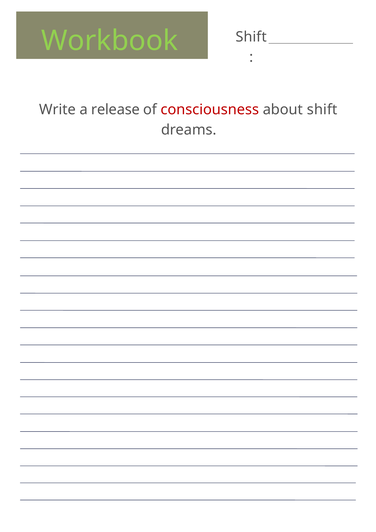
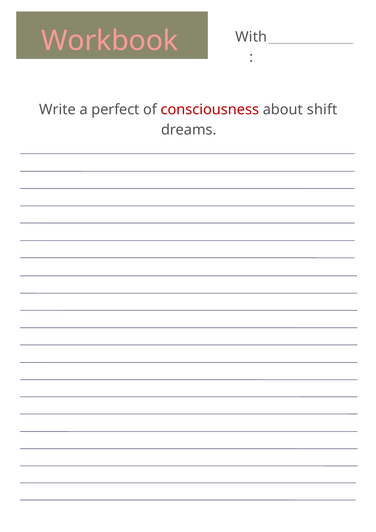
Workbook colour: light green -> pink (110, 41)
Shift: Shift -> With (251, 37)
release: release -> perfect (115, 110)
